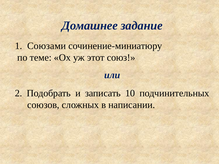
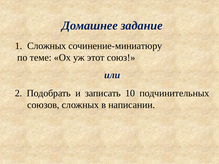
Союзами: Союзами -> Сложных (47, 46)
